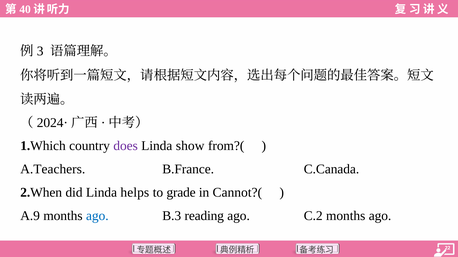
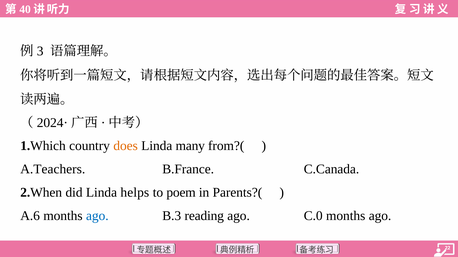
does colour: purple -> orange (126, 146)
show: show -> many (190, 146)
grade: grade -> poem (181, 193)
Cannot?(: Cannot?( -> Parents?( (237, 193)
A.9: A.9 -> A.6 (30, 216)
C.2: C.2 -> C.0 (313, 216)
